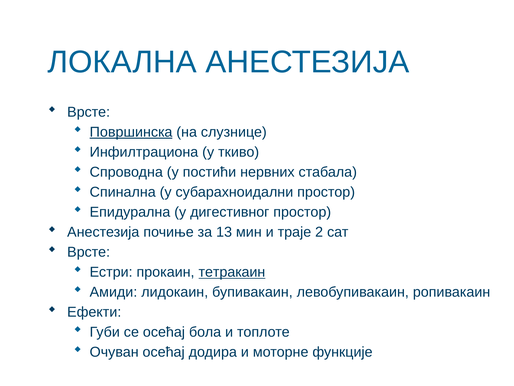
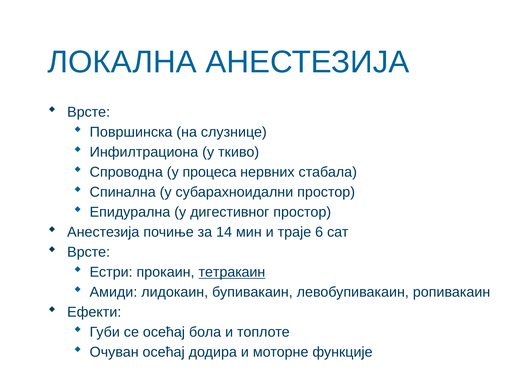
Површинска underline: present -> none (131, 132)
постићи: постићи -> процеса (210, 172)
13: 13 -> 14 (224, 232)
2: 2 -> 6 (319, 232)
